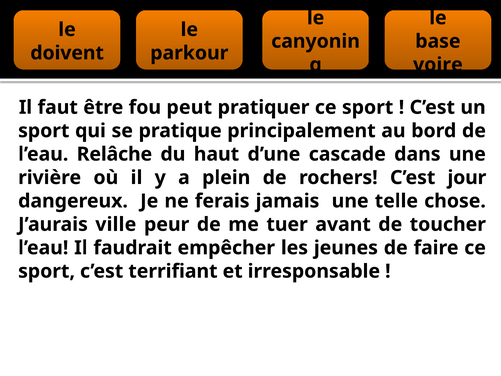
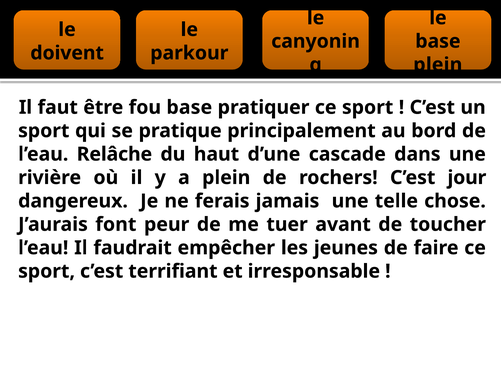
voire: voire -> plein (438, 65)
fou peut: peut -> base (189, 107)
ville: ville -> font (116, 224)
